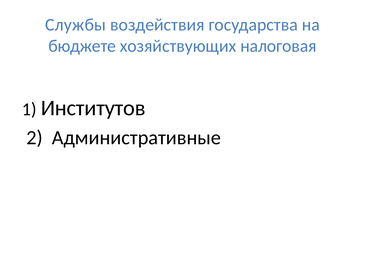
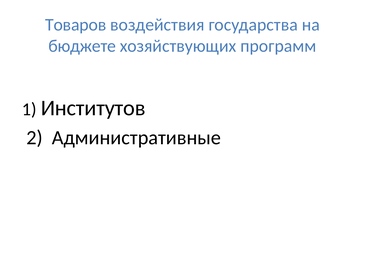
Службы: Службы -> Товаров (76, 25)
налоговая: налоговая -> программ (278, 46)
